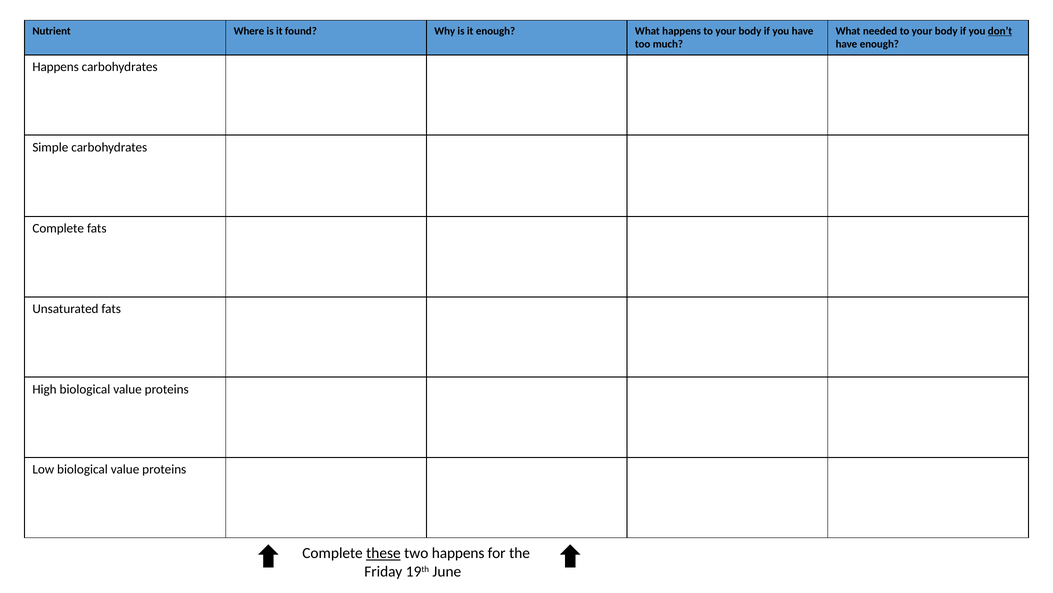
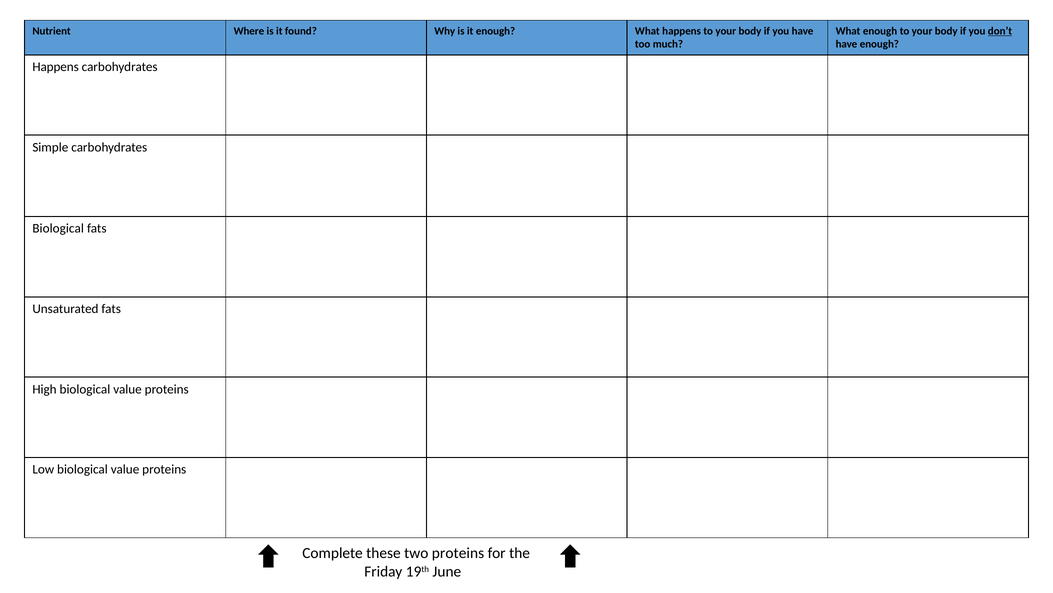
What needed: needed -> enough (880, 31)
Complete: Complete -> Biological (58, 228)
these underline: present -> none (383, 553)
two happens: happens -> proteins (458, 553)
